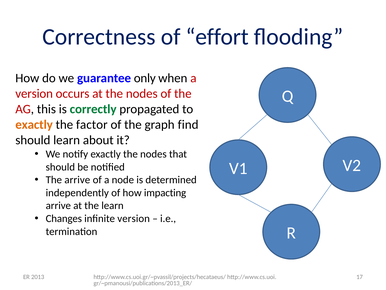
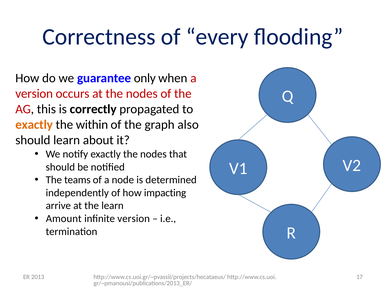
effort: effort -> every (217, 37)
correctly colour: green -> black (93, 109)
factor: factor -> within (92, 124)
find: find -> also (188, 124)
The arrive: arrive -> teams (77, 180)
Changes: Changes -> Amount (64, 218)
